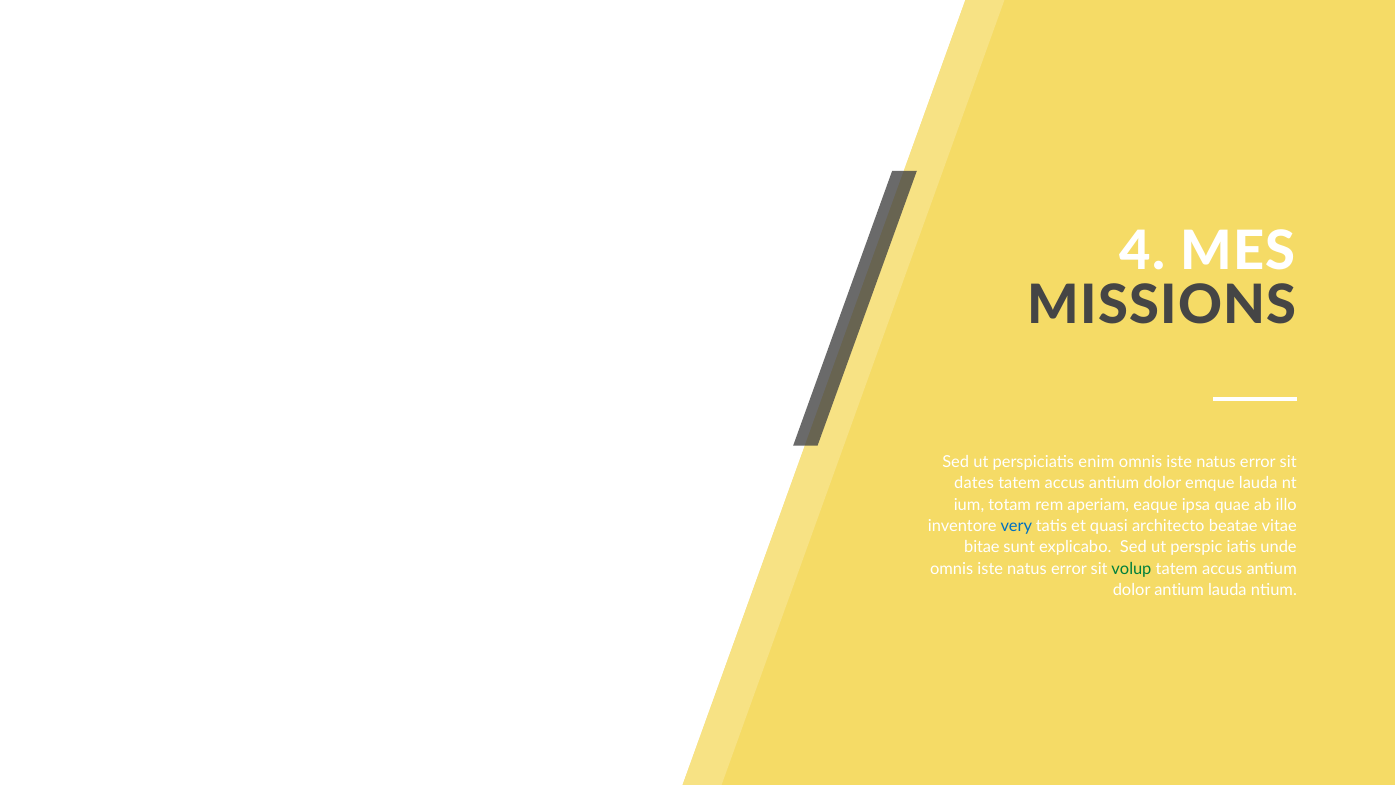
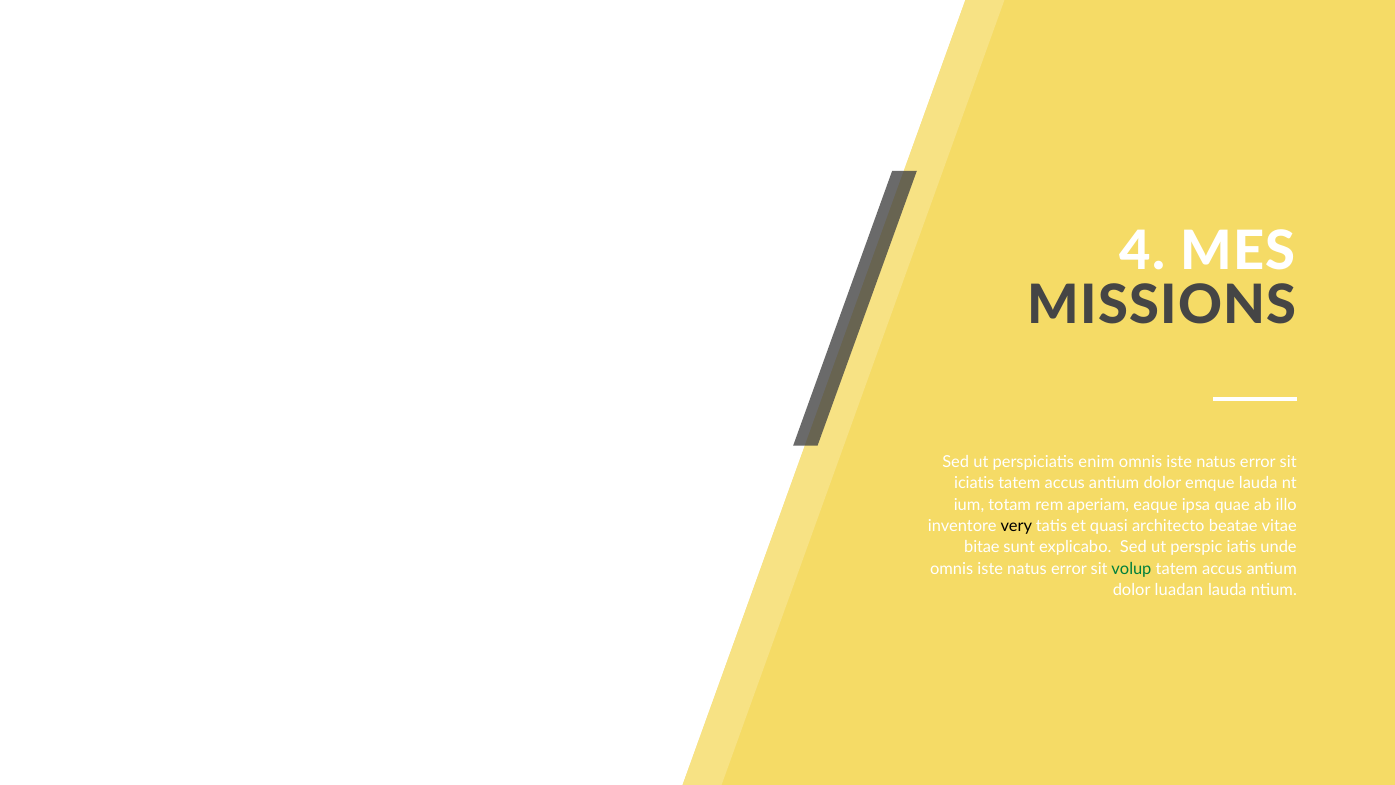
dates: dates -> iciatis (974, 483)
very colour: blue -> black (1016, 526)
dolor antium: antium -> luadan (1179, 590)
